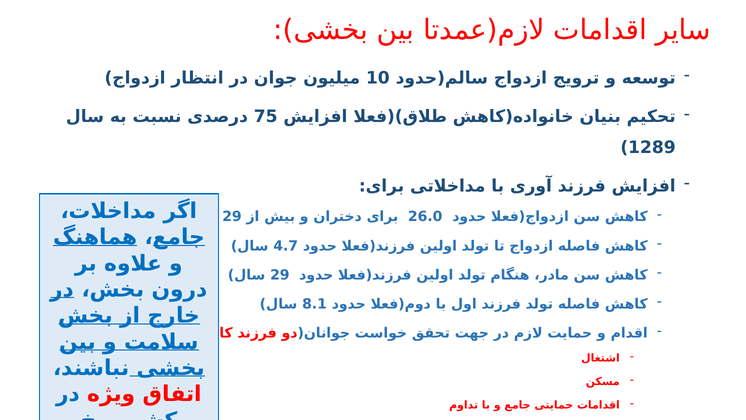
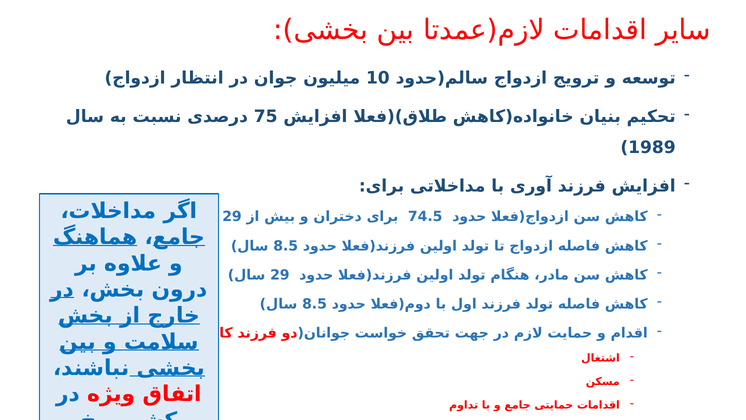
1289: 1289 -> 1989 (652, 147)
26.0: 26.0 -> 74.5 (425, 217)
4.7: 4.7 -> 8.5 (286, 246)
8.1: 8.1 -> 8.5 (314, 304)
